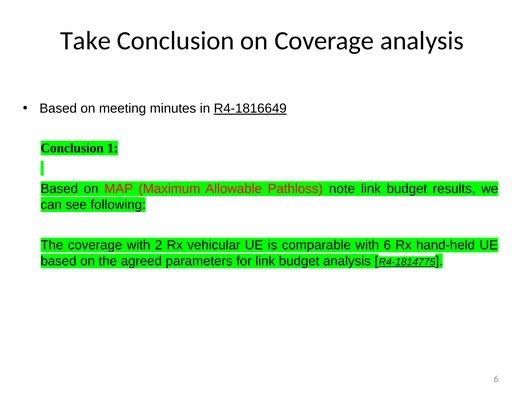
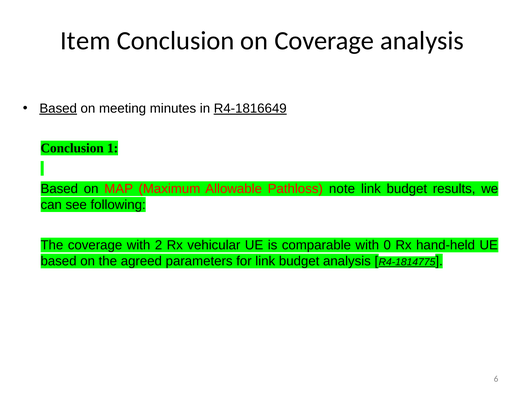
Take: Take -> Item (85, 41)
Based underline: none -> present (58, 109)
with 6: 6 -> 0 (387, 246)
